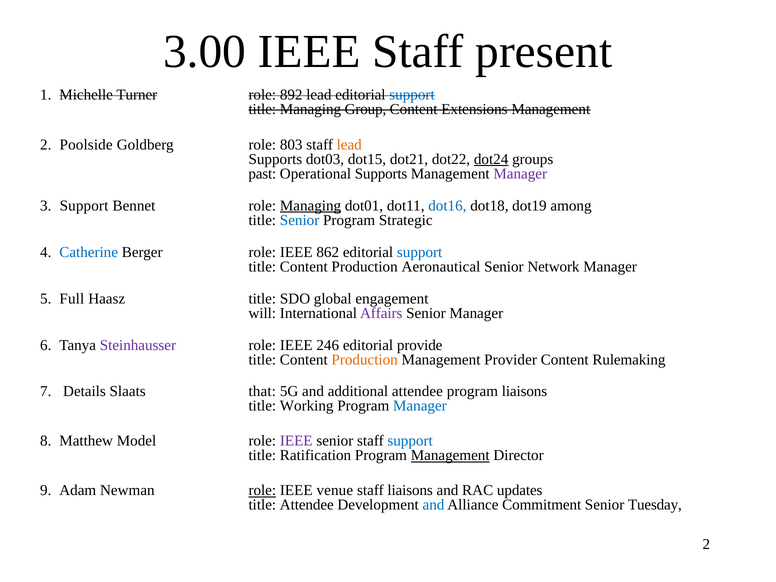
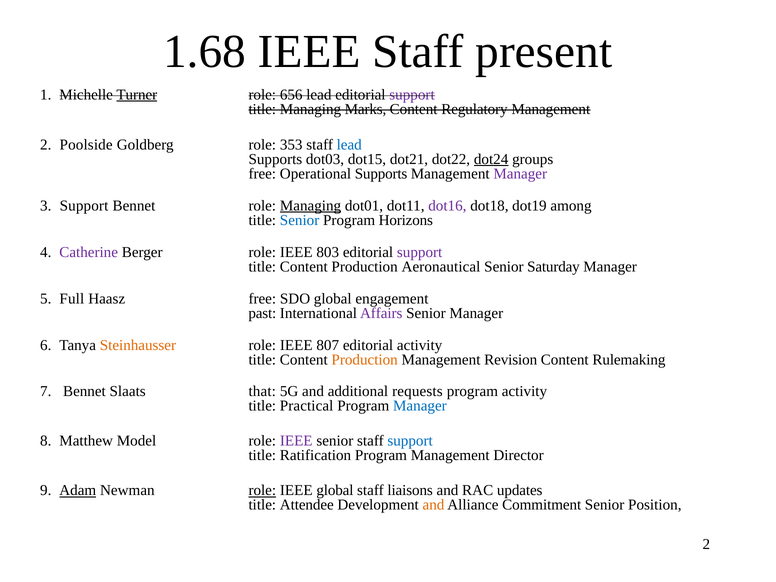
3.00: 3.00 -> 1.68 (205, 52)
Turner underline: none -> present (137, 95)
892: 892 -> 656 (291, 95)
support colour: blue -> purple (412, 95)
Group: Group -> Marks (366, 109)
Extensions: Extensions -> Regulatory (474, 109)
803: 803 -> 353 (291, 145)
lead colour: orange -> blue (349, 145)
past: past -> free (262, 174)
dot16 colour: blue -> purple (447, 206)
Strategic: Strategic -> Horizons (406, 220)
Catherine colour: blue -> purple (89, 252)
862: 862 -> 803 (328, 252)
support colour: blue -> purple (420, 252)
Network: Network -> Saturday (553, 267)
Haasz title: title -> free (262, 299)
will: will -> past (262, 313)
Steinhausser colour: purple -> orange (138, 345)
246: 246 -> 807 (328, 345)
editorial provide: provide -> activity (420, 345)
Provider: Provider -> Revision (511, 360)
Details: Details -> Bennet (84, 392)
additional attendee: attendee -> requests (417, 392)
program liaisons: liaisons -> activity (524, 392)
Working: Working -> Practical (307, 406)
Management underline: present -> none (450, 455)
Adam underline: none -> present (78, 490)
IEEE venue: venue -> global (335, 490)
and colour: blue -> orange (433, 505)
Tuesday: Tuesday -> Position (655, 505)
